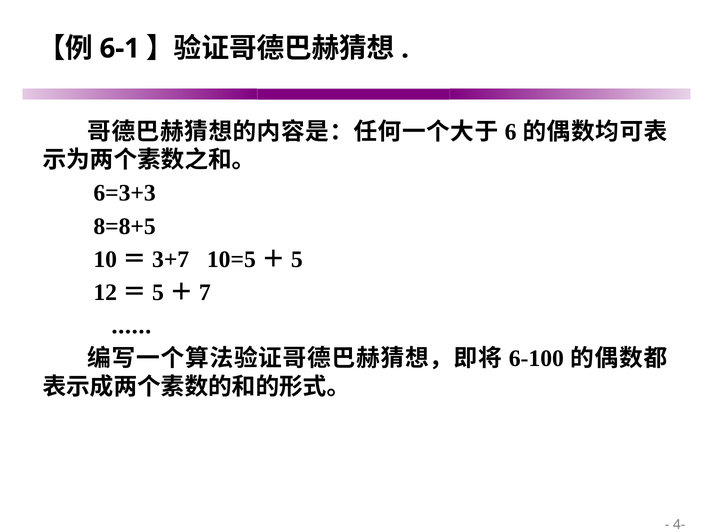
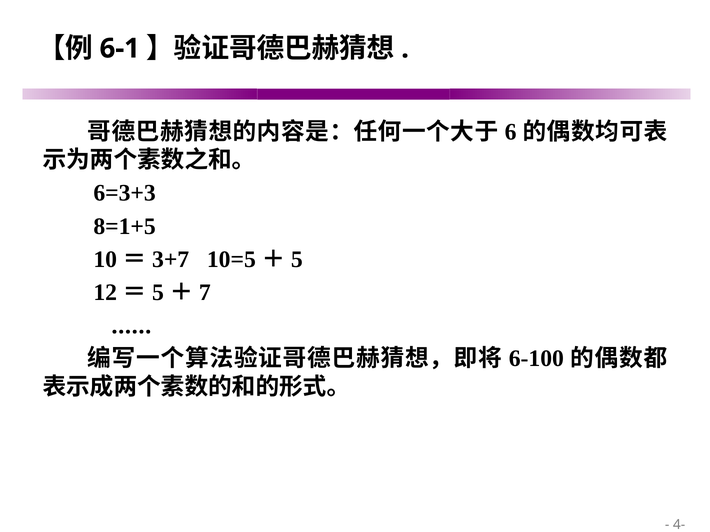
8=8+5: 8=8+5 -> 8=1+5 (125, 226)
